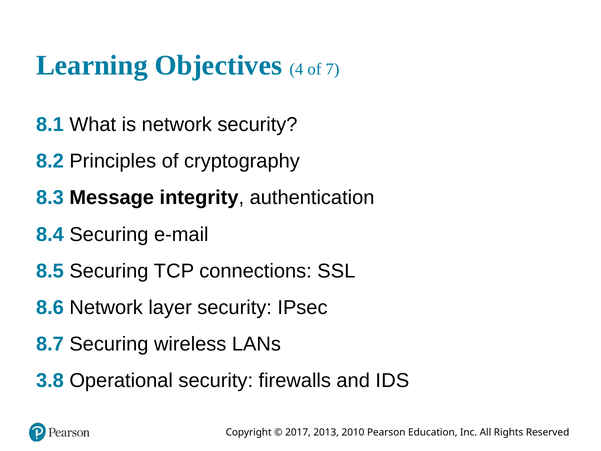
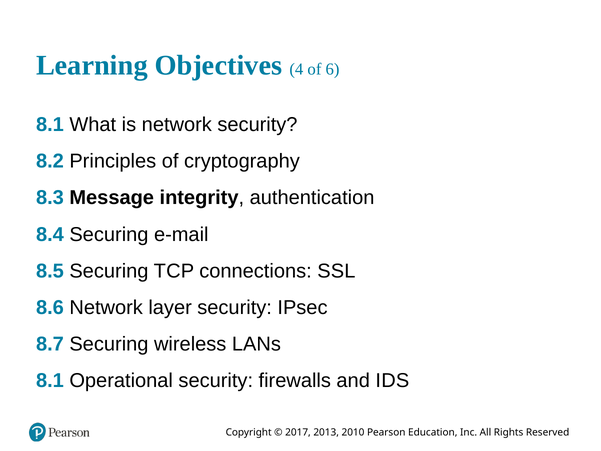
7: 7 -> 6 (333, 69)
3.8: 3.8 -> 8.1 (50, 381)
